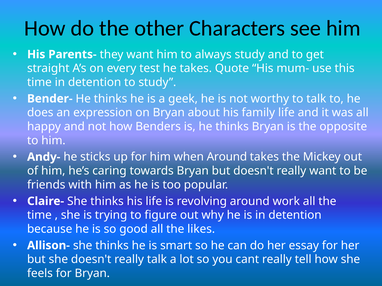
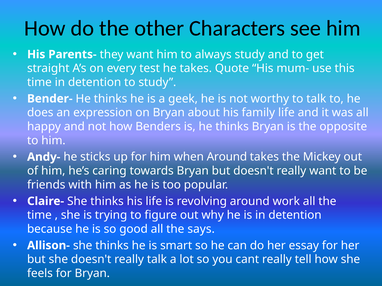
likes: likes -> says (201, 230)
